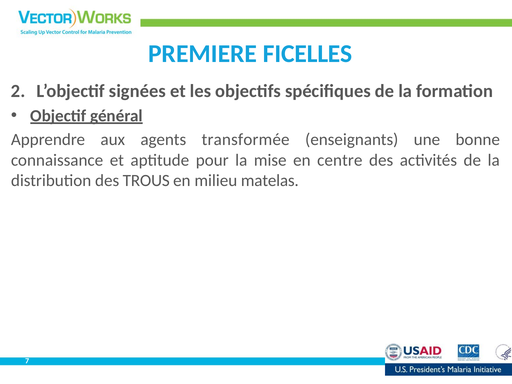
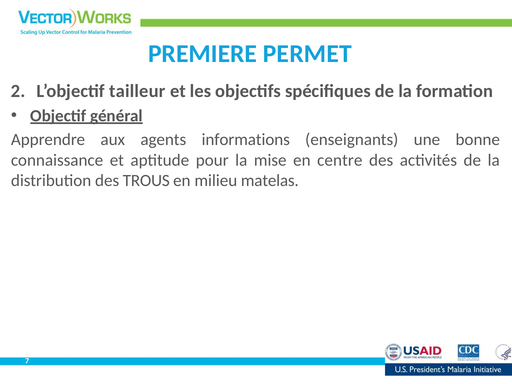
FICELLES: FICELLES -> PERMET (307, 54)
signées: signées -> tailleur (137, 91)
transformée: transformée -> informations (246, 140)
